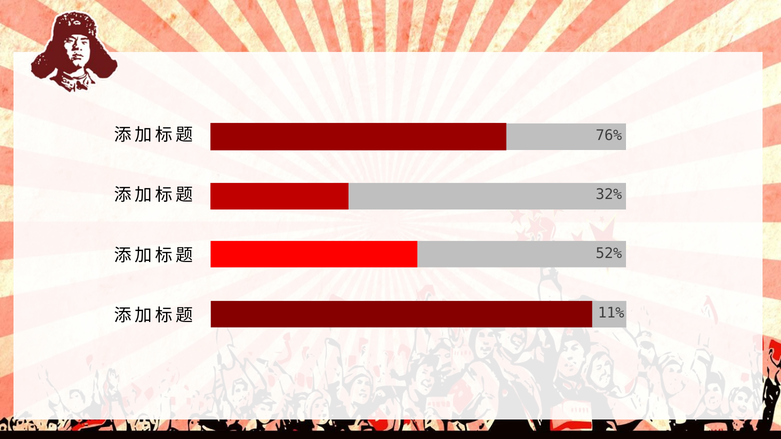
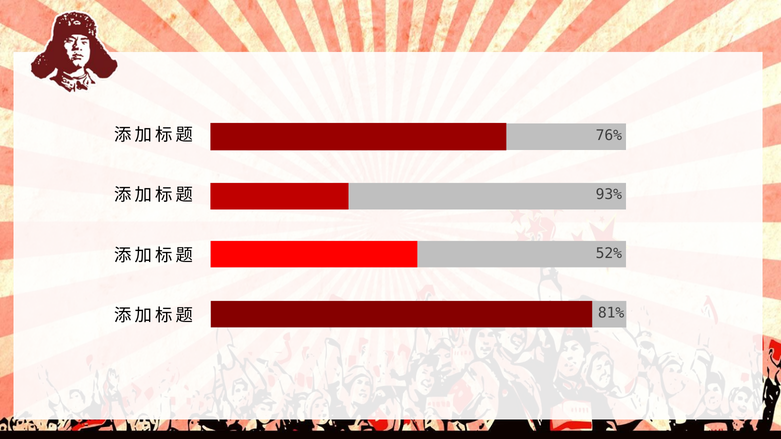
32%: 32% -> 93% (609, 195)
11%: 11% -> 81% (611, 313)
